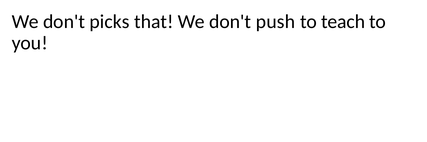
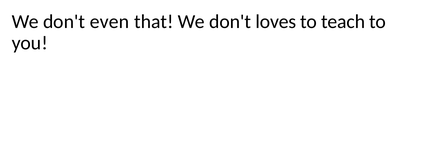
picks: picks -> even (110, 22)
push: push -> loves (276, 22)
